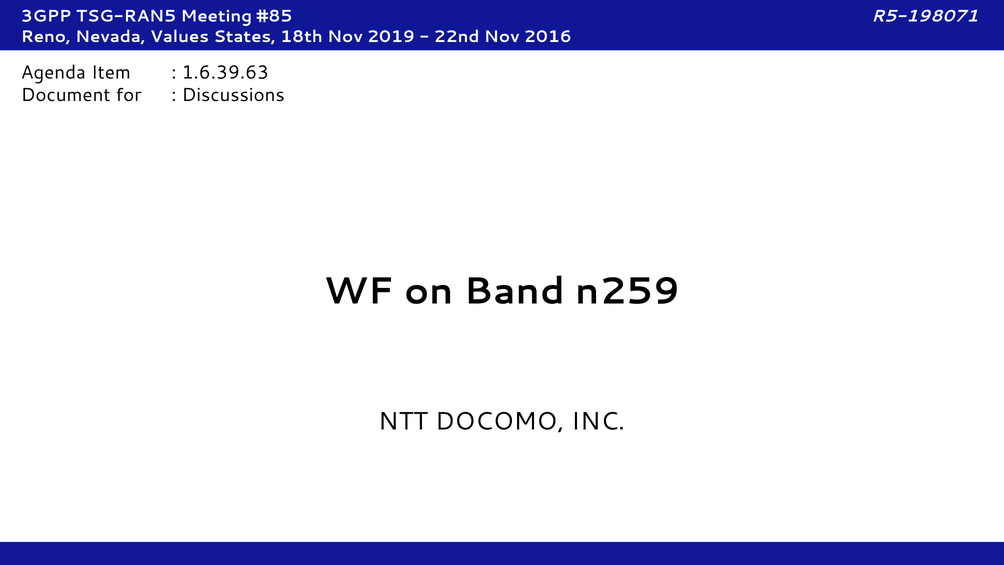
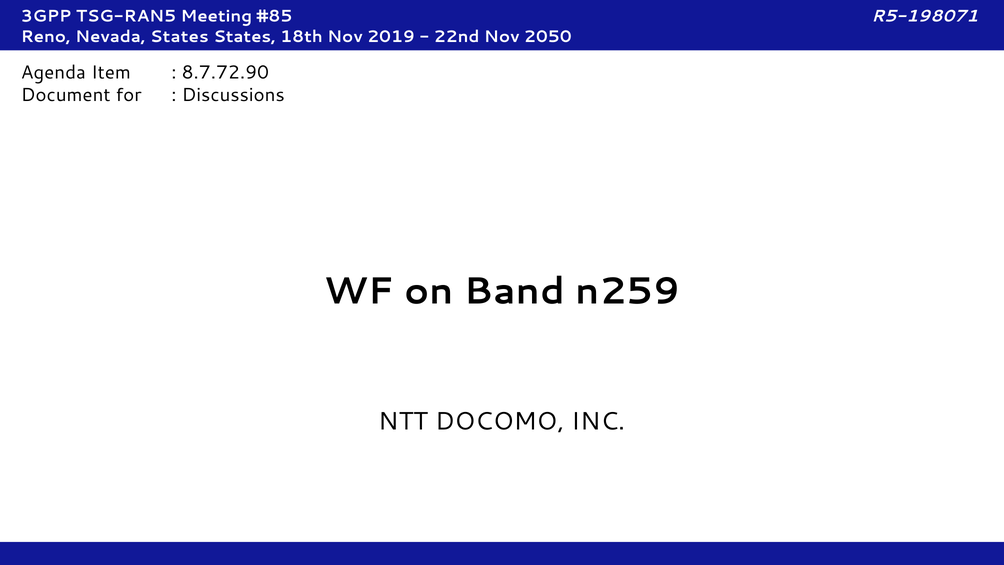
Nevada Values: Values -> States (179, 37)
2016: 2016 -> 2050 (548, 37)
1.6.39.63: 1.6.39.63 -> 8.7.72.90 (225, 72)
